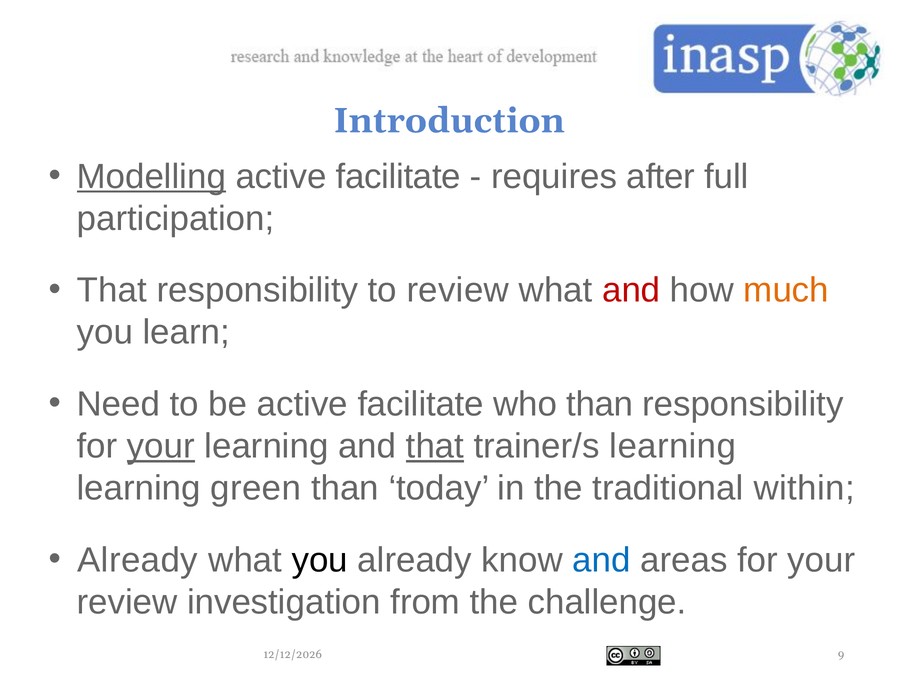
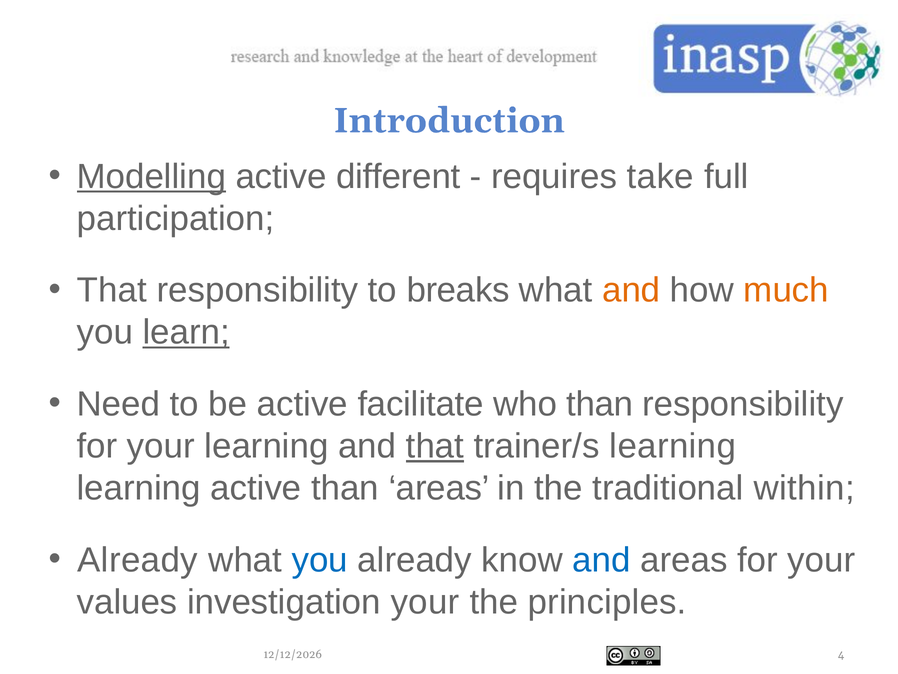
facilitate: facilitate -> different (398, 176)
after: after -> take (660, 176)
to review: review -> breaks (458, 290)
and colour: red -> orange (631, 290)
learn underline: none -> present (186, 332)
your underline: present -> none (161, 446)
learning green: green -> active (256, 488)
than today: today -> areas (439, 488)
you colour: black -> blue (320, 560)
review: review -> values (127, 602)
investigation from: from -> your (425, 602)
challenge: challenge -> principles (607, 602)
9: 9 -> 4 (841, 654)
